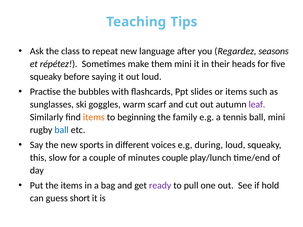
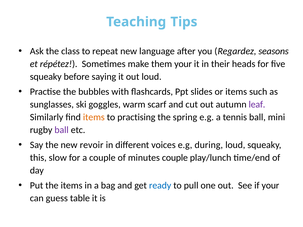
them mini: mini -> your (183, 64)
beginning: beginning -> practising (136, 117)
family: family -> spring (185, 117)
ball colour: blue -> purple (62, 130)
sports: sports -> revoir (92, 145)
ready colour: purple -> blue (160, 186)
if hold: hold -> your (270, 186)
short: short -> table (80, 198)
